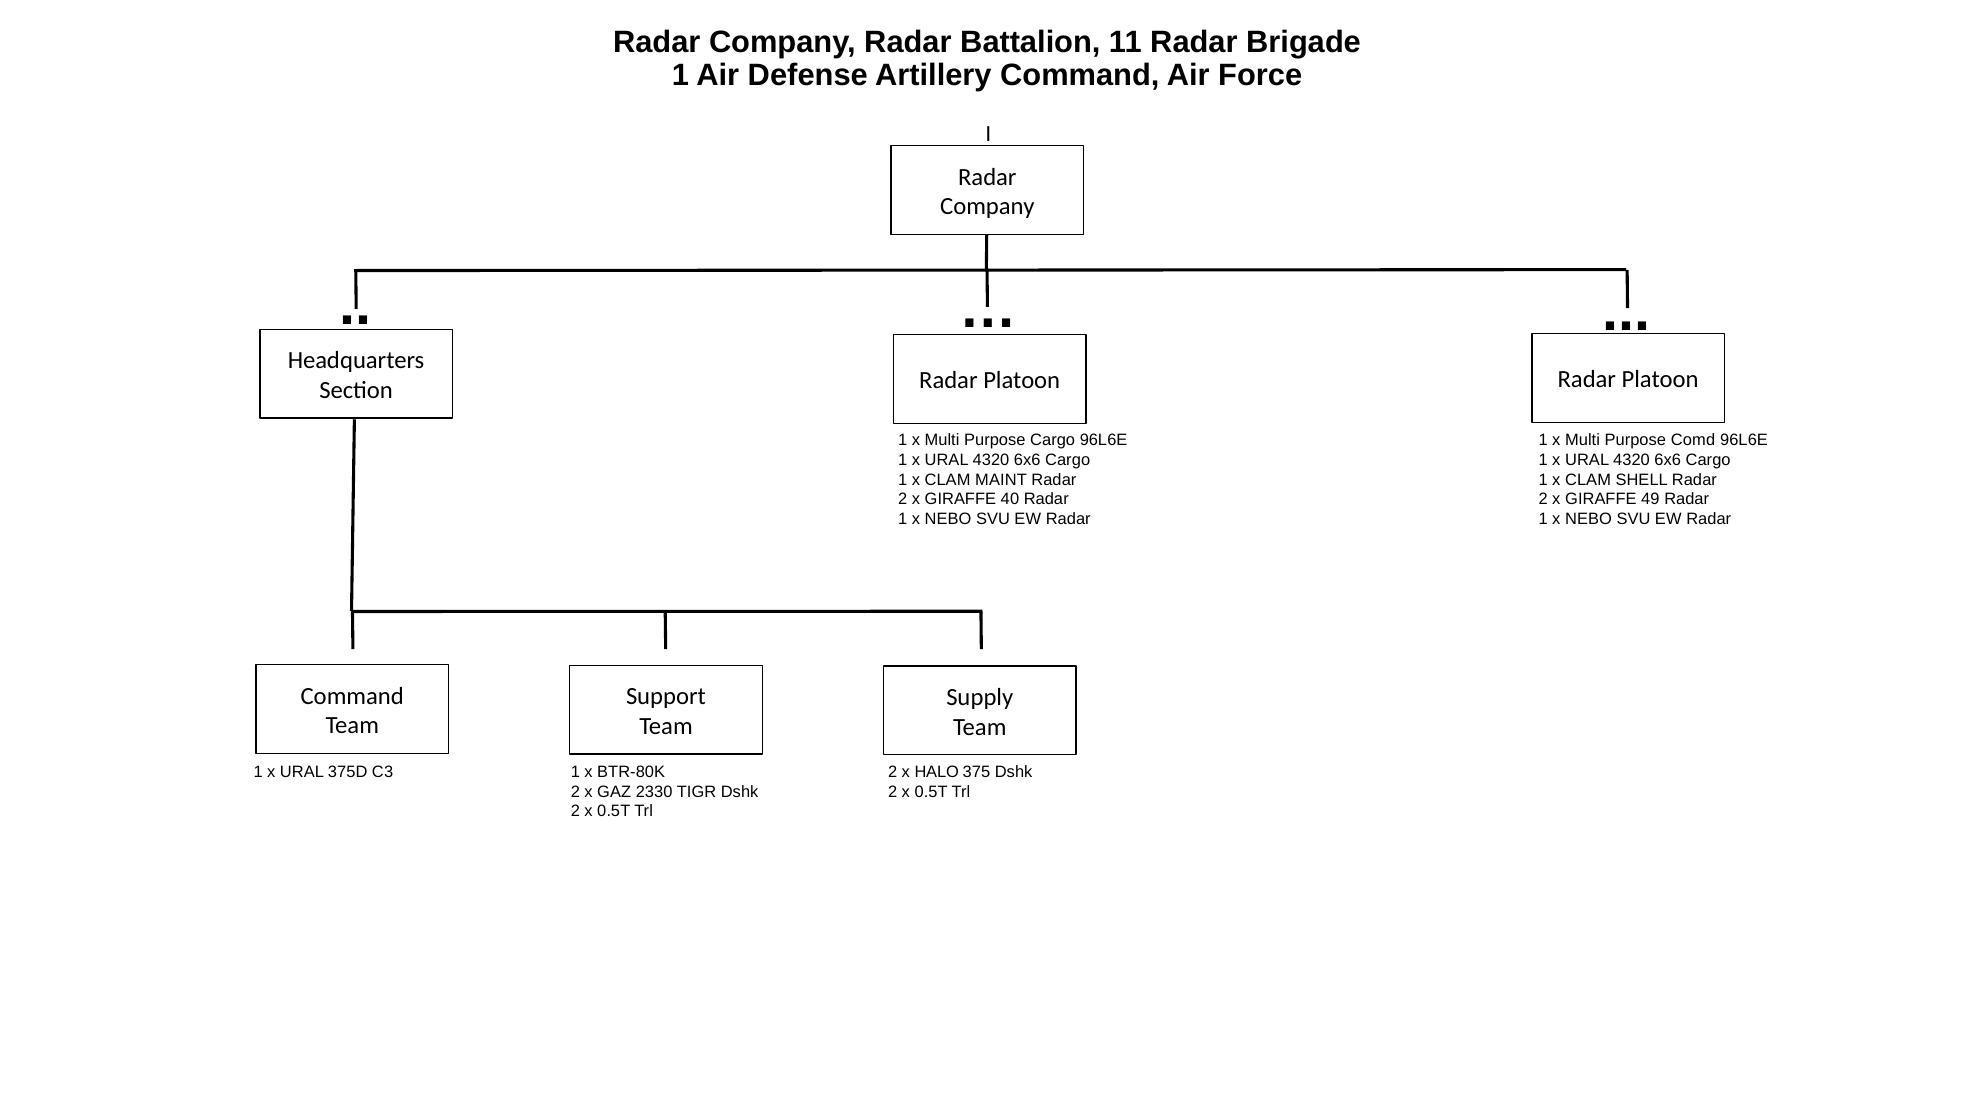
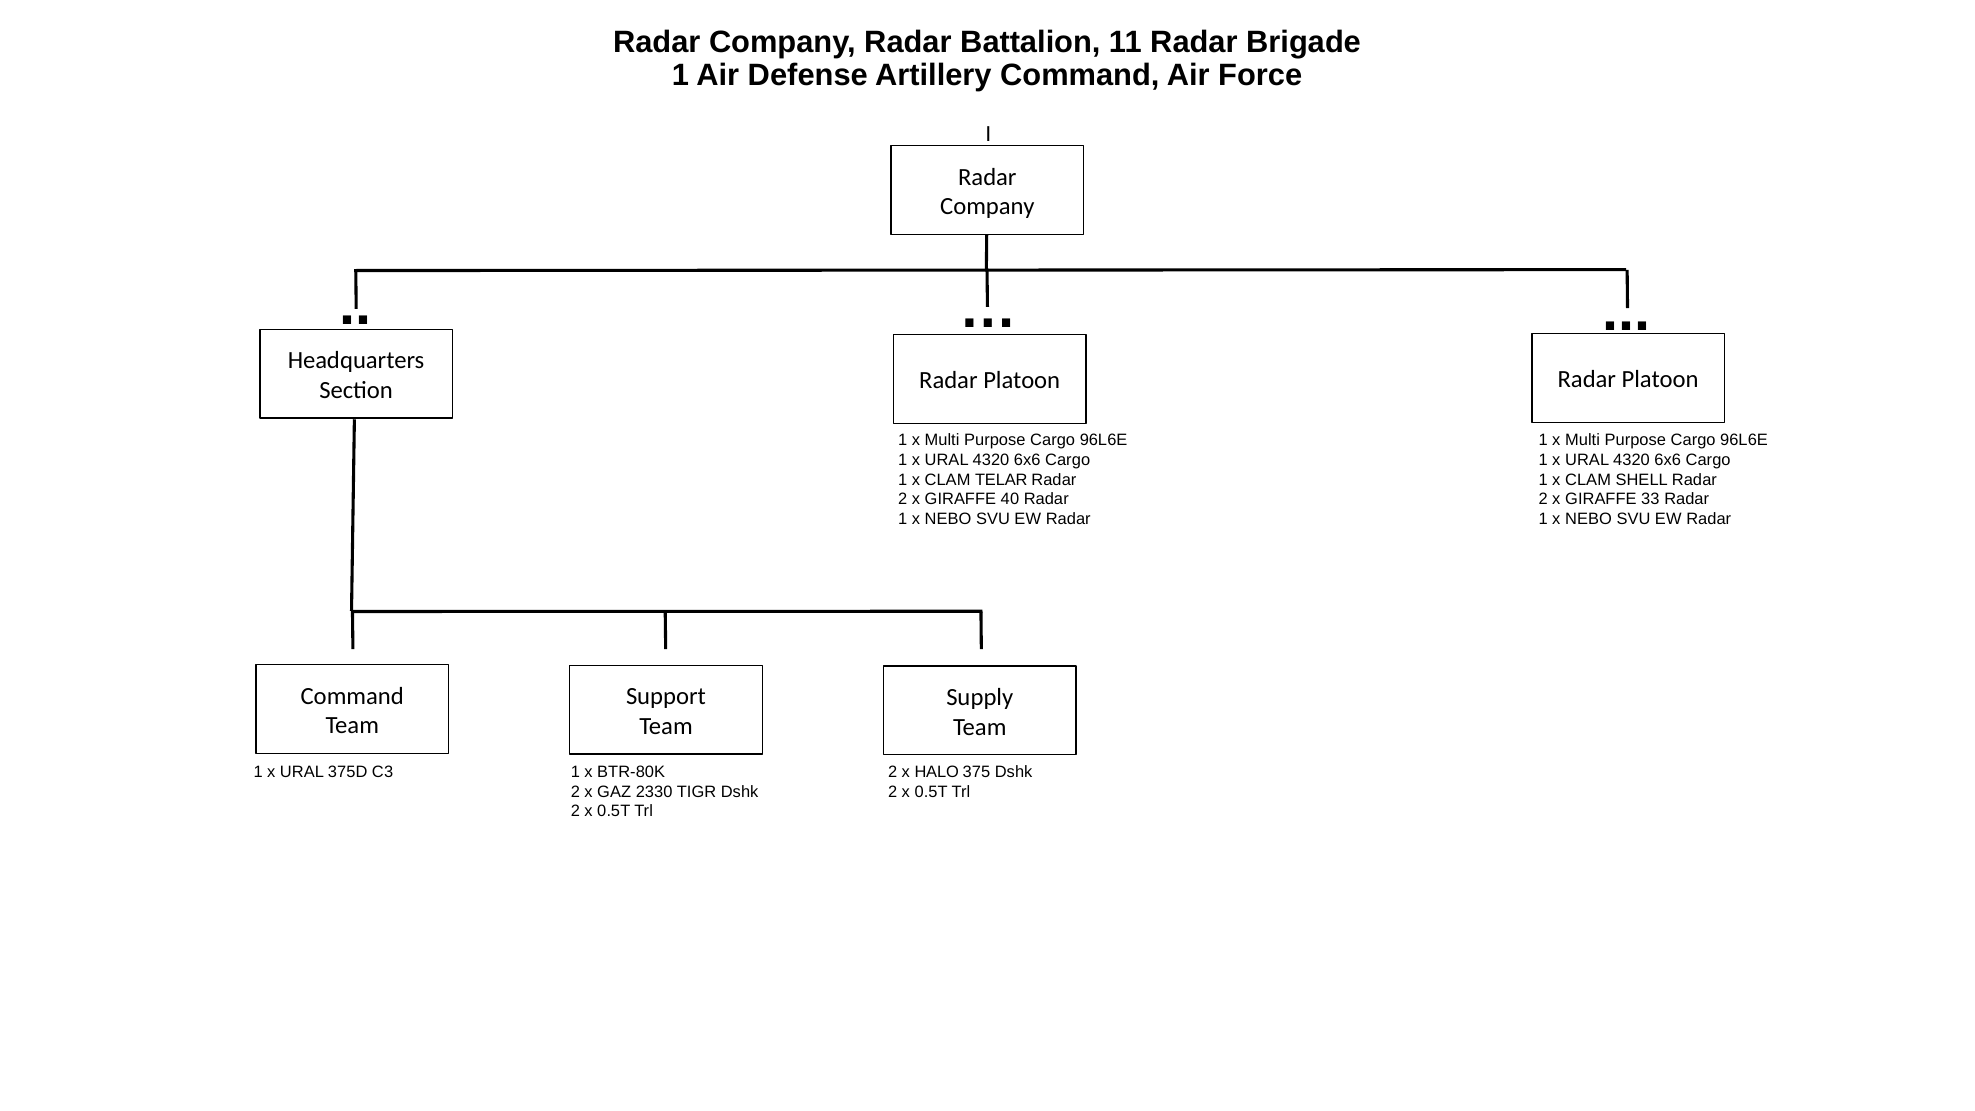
Comd: Comd -> Cargo (1693, 440)
MAINT: MAINT -> TELAR (1001, 480)
49: 49 -> 33 (1650, 499)
